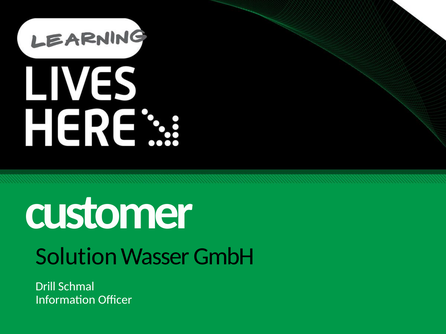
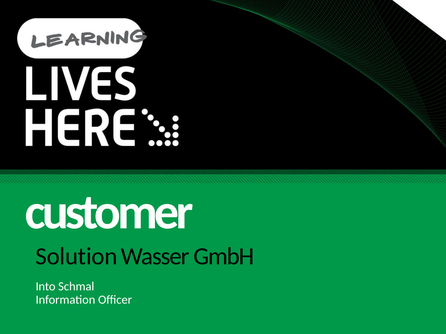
Drill: Drill -> Into (46, 287)
